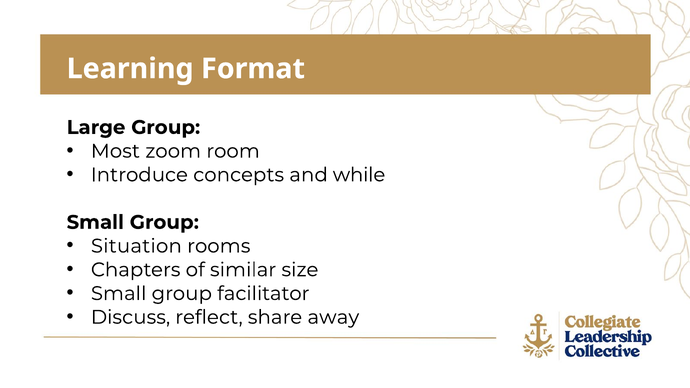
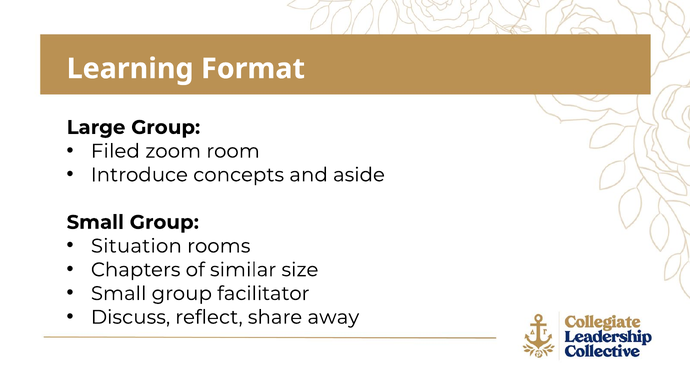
Most: Most -> Filed (115, 151)
while: while -> aside (359, 175)
